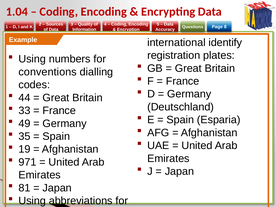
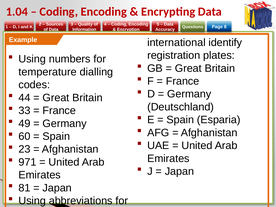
conventions: conventions -> temperature (48, 72)
35: 35 -> 60 (24, 136)
19: 19 -> 23 (24, 149)
